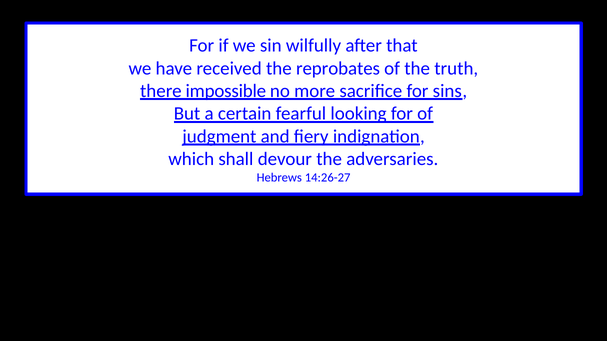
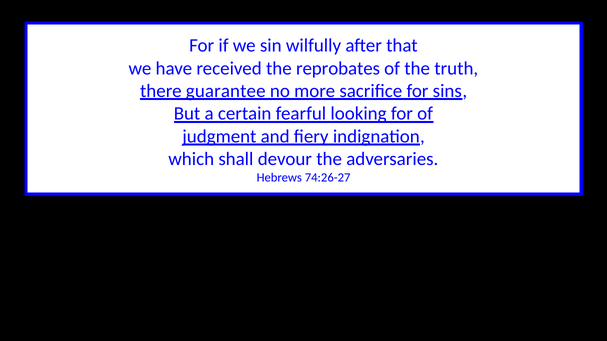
impossible: impossible -> guarantee (226, 91)
14:26-27: 14:26-27 -> 74:26-27 (328, 178)
